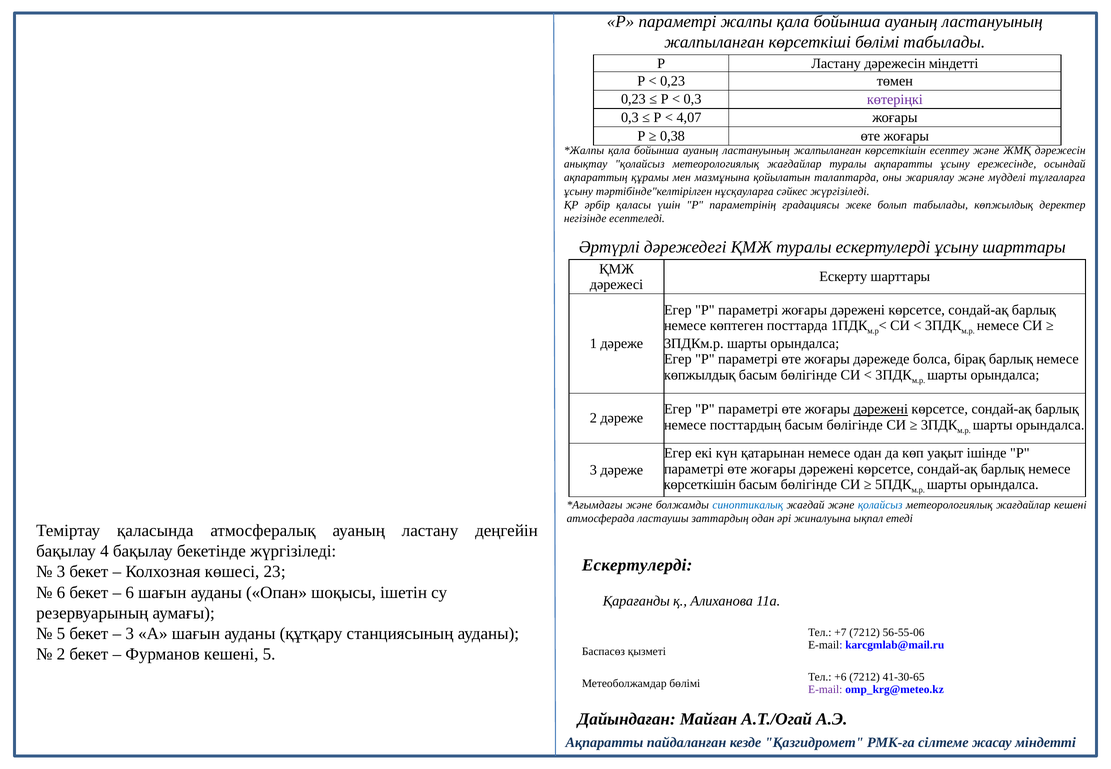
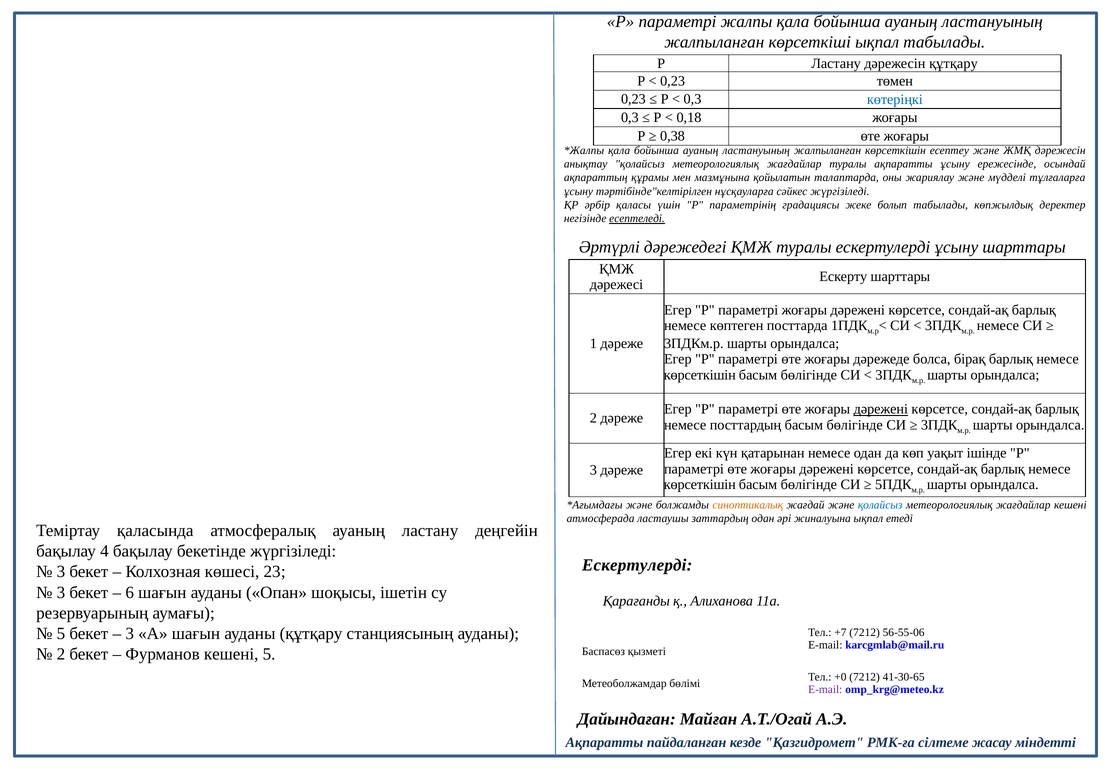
көрсеткіші бөлімі: бөлімі -> ықпал (877, 42)
дәрежесін міндетті: міндетті -> құтқару (953, 63)
көтеріңкі colour: purple -> blue (895, 99)
4,07: 4,07 -> 0,18 (689, 118)
есептеледі underline: none -> present (637, 219)
көпжылдық: көпжылдық -> көрсеткішін (700, 375)
синоптикалық colour: blue -> orange (748, 505)
6: 6 -> 3 (61, 592)
+6: +6 -> +0 (840, 677)
